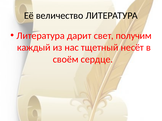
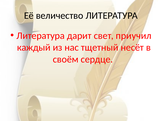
получим: получим -> приучил (134, 36)
